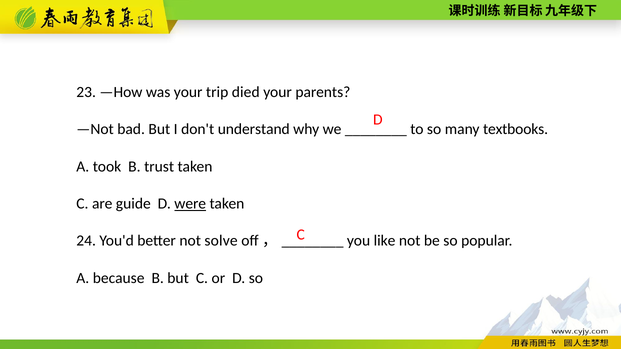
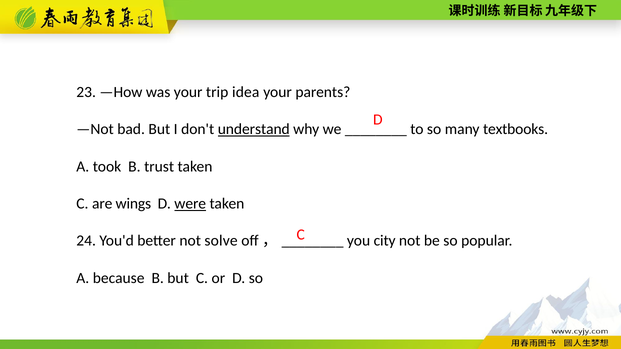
died: died -> idea (246, 92)
understand underline: none -> present (254, 129)
guide: guide -> wings (133, 204)
like: like -> city (385, 241)
